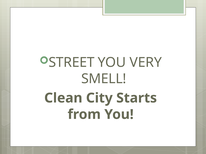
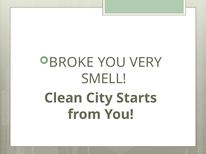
STREET: STREET -> BROKE (71, 63)
